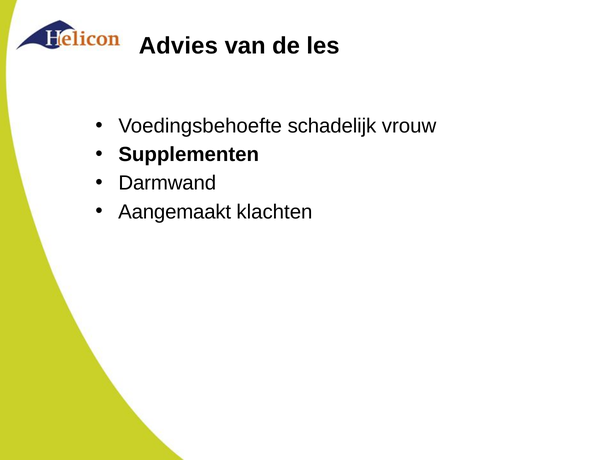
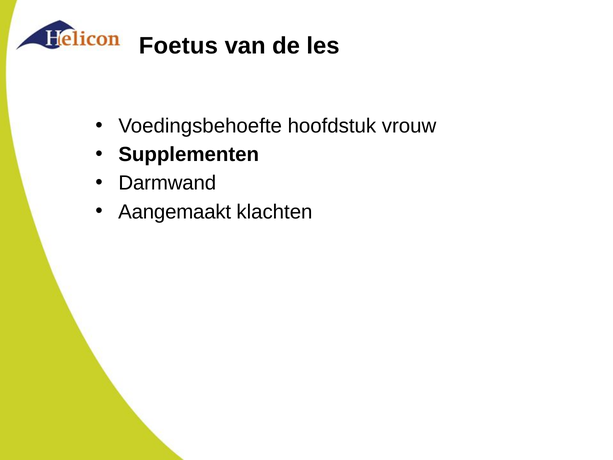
Advies: Advies -> Foetus (178, 46)
schadelijk: schadelijk -> hoofdstuk (332, 126)
